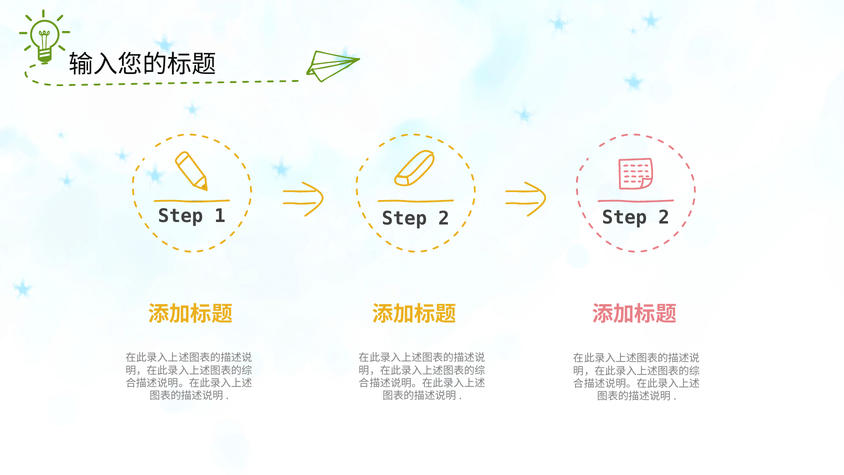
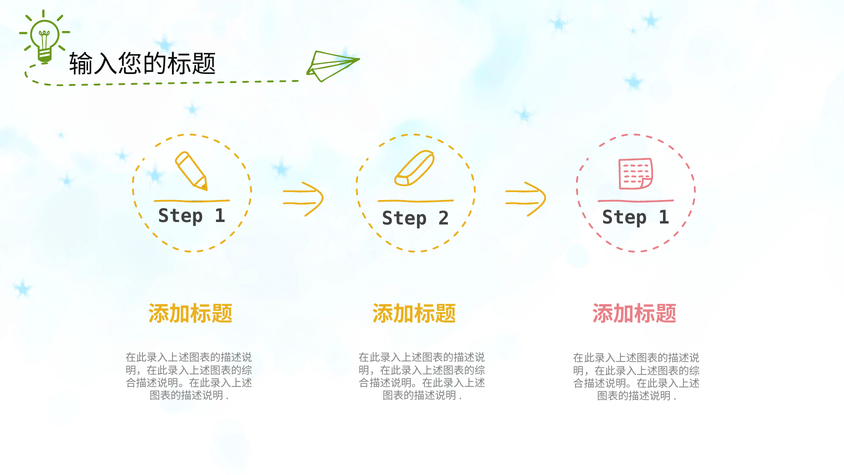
2 Step 2: 2 -> 1 (664, 217)
